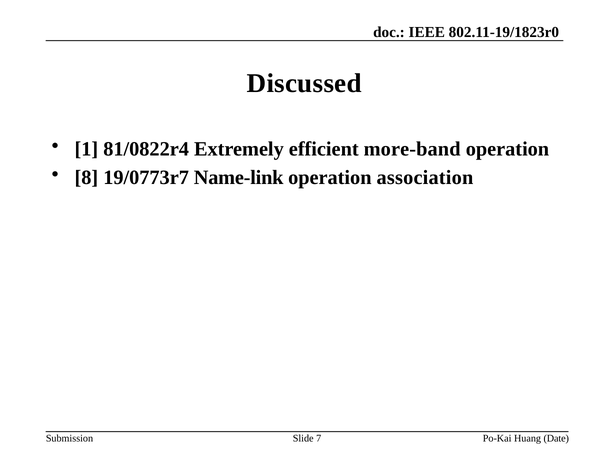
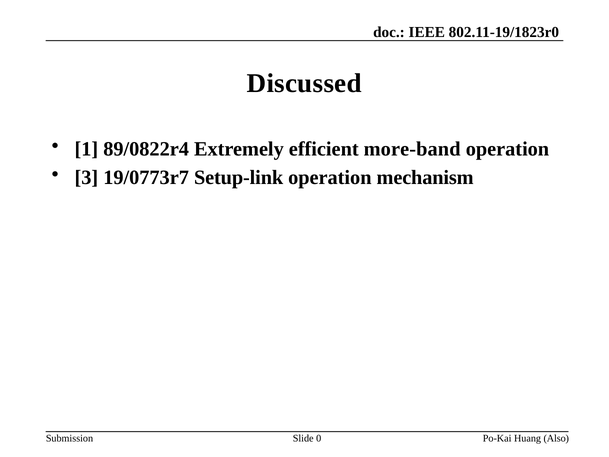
81/0822r4: 81/0822r4 -> 89/0822r4 (146, 149)
8: 8 -> 3 (86, 178)
Name-link: Name-link -> Setup-link (239, 178)
association: association -> mechanism (425, 178)
7: 7 -> 0 (319, 438)
Date: Date -> Also (556, 438)
